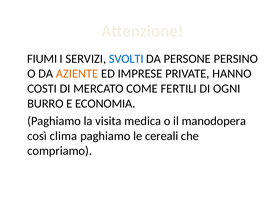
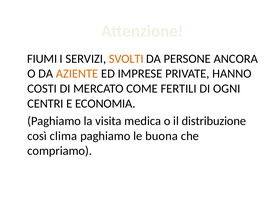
SVOLTI colour: blue -> orange (126, 59)
PERSINO: PERSINO -> ANCORA (236, 59)
BURRO: BURRO -> CENTRI (45, 104)
manodopera: manodopera -> distribuzione (214, 121)
cereali: cereali -> buona (162, 136)
